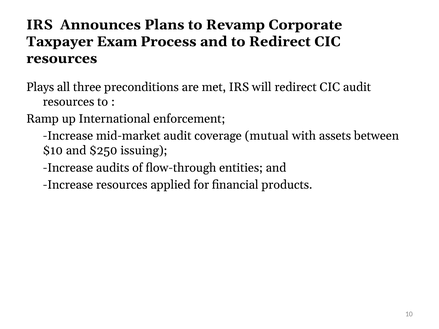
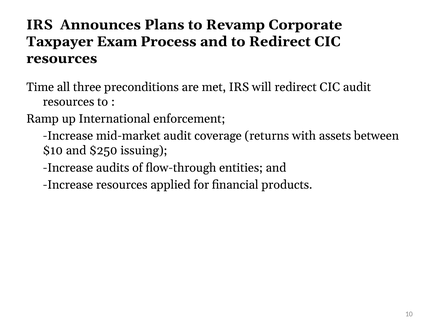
Plays: Plays -> Time (40, 87)
mutual: mutual -> returns (267, 136)
